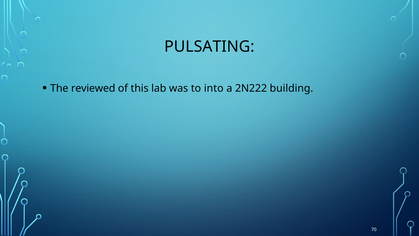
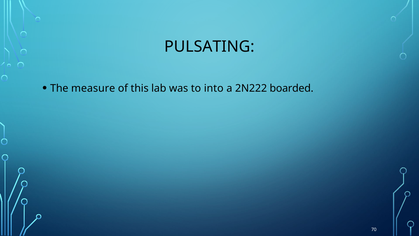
reviewed: reviewed -> measure (93, 88)
building: building -> boarded (292, 88)
